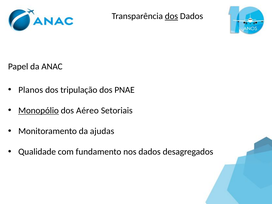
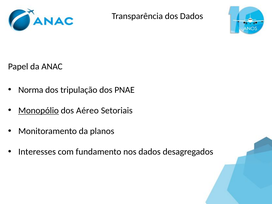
dos underline: present -> none (171, 16)
Planos: Planos -> Norma (31, 90)
ajudas: ajudas -> planos (102, 131)
Qualidade: Qualidade -> Interesses (37, 152)
